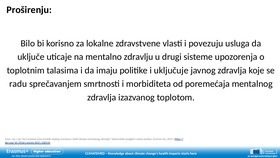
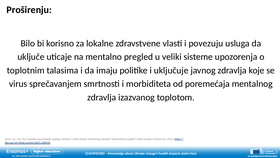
mentalno zdravlju: zdravlju -> pregled (139, 57)
drugi: drugi -> veliki (172, 57)
radu: radu -> virus (18, 84)
